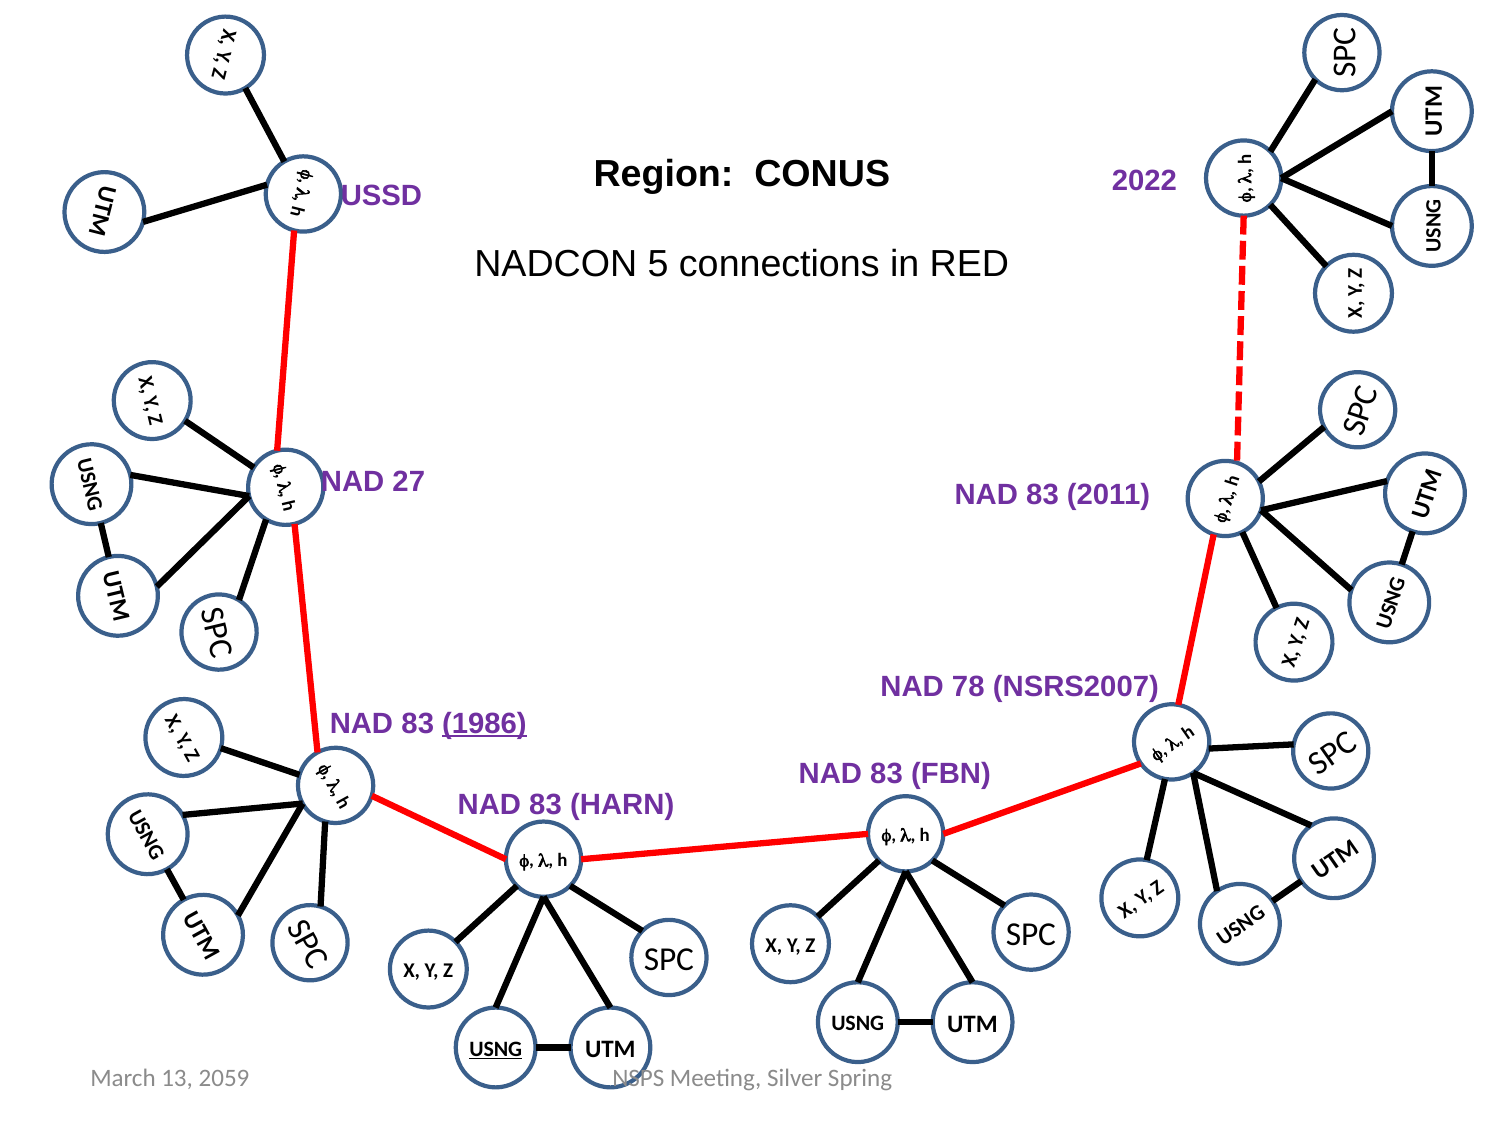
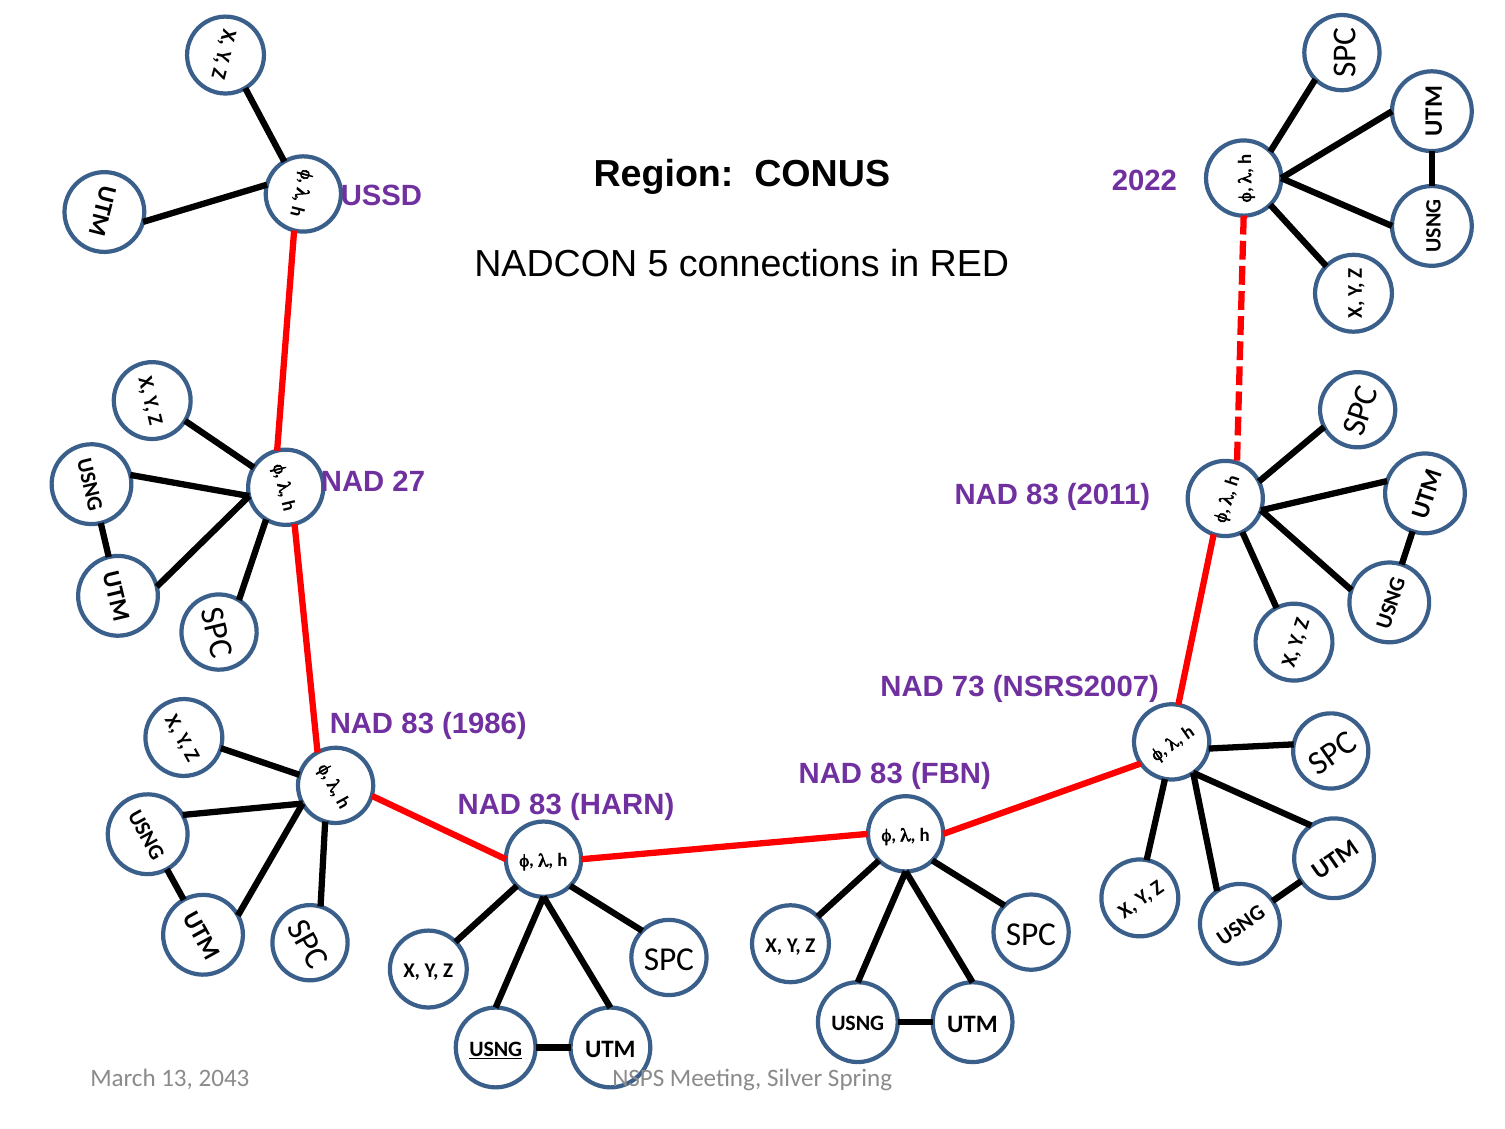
78: 78 -> 73 (968, 687)
1986 underline: present -> none (484, 724)
2059: 2059 -> 2043 (224, 1078)
